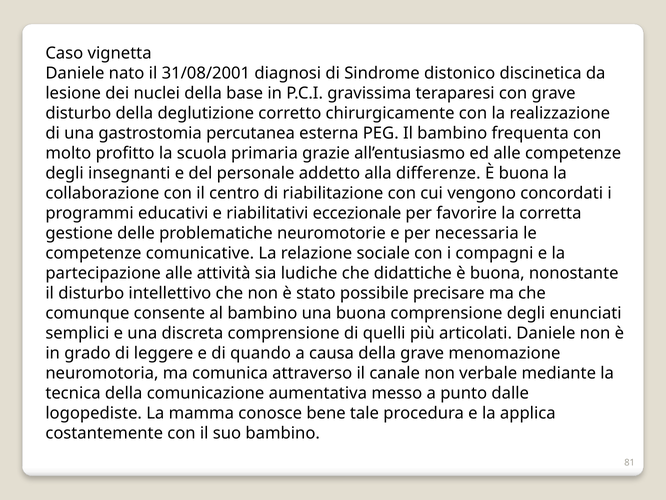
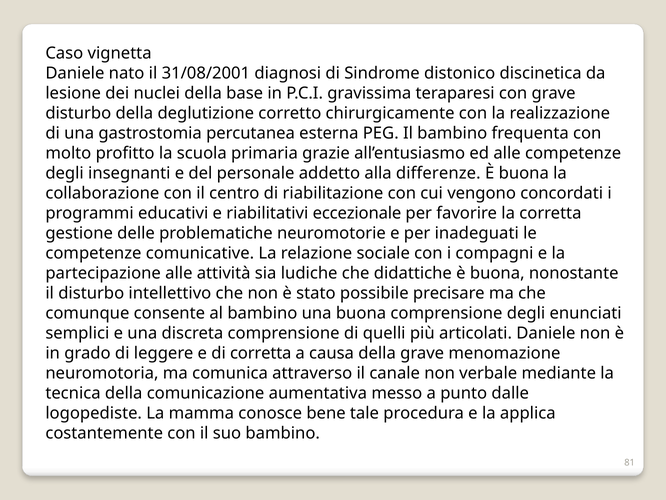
necessaria: necessaria -> inadeguati (477, 233)
di quando: quando -> corretta (261, 353)
